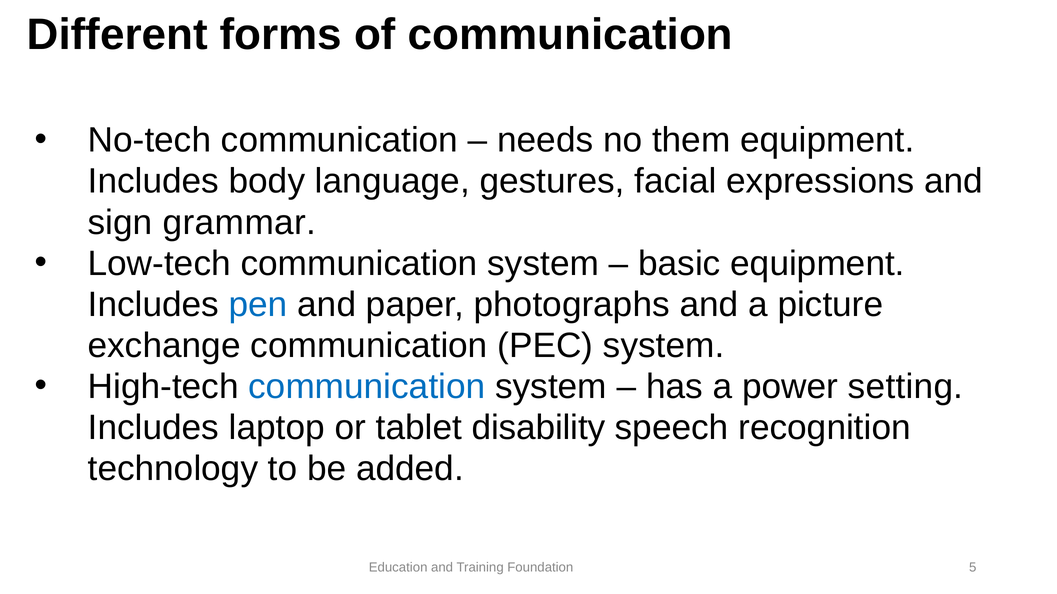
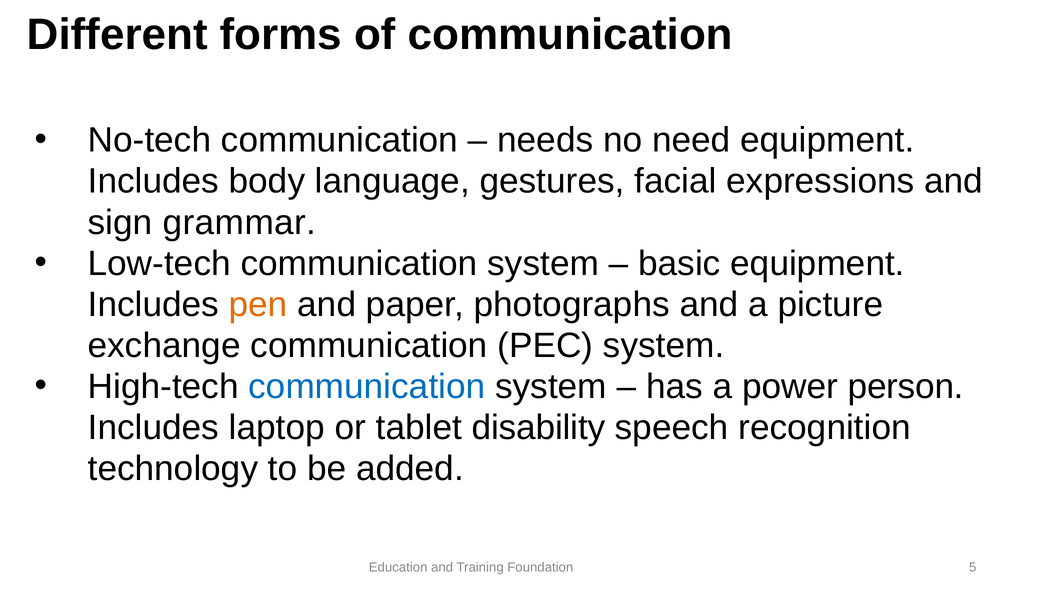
them: them -> need (691, 140)
pen colour: blue -> orange (258, 305)
setting: setting -> person (906, 387)
